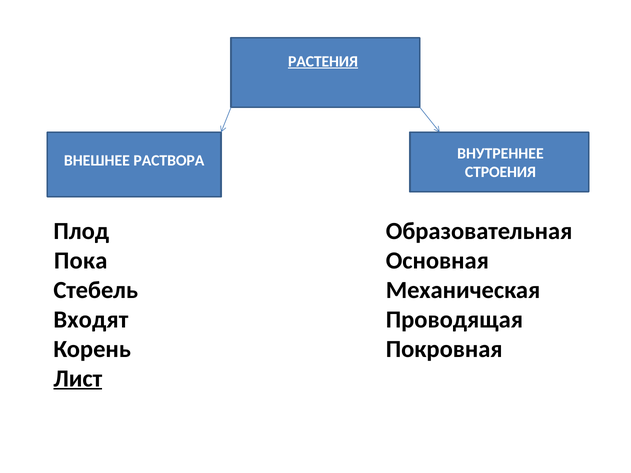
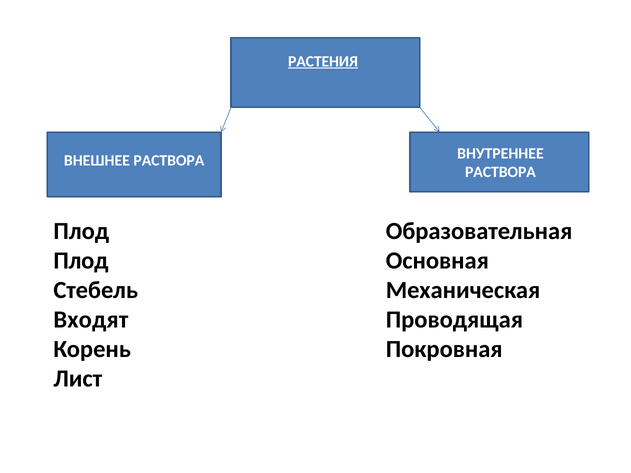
СТРОЕНИЯ: СТРОЕНИЯ -> РАСТВОРА (500, 172)
Пока: Пока -> Плод (81, 261)
Лист underline: present -> none (78, 379)
